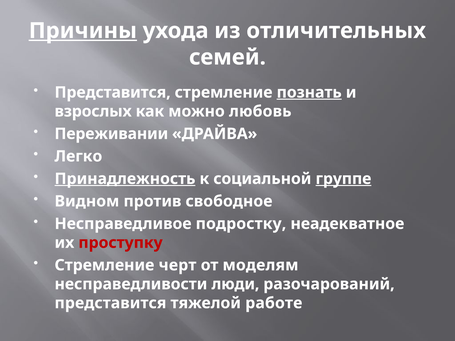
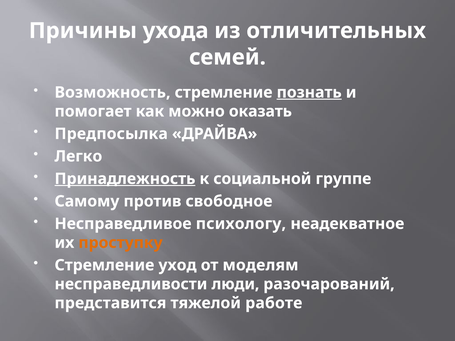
Причины underline: present -> none (83, 31)
Представится: Представится -> Возможность (113, 92)
взрослых: взрослых -> помогает (93, 111)
любовь: любовь -> оказать (260, 111)
Переживании: Переживании -> Предпосылка (111, 134)
группе underline: present -> none (343, 179)
Видном: Видном -> Самому (87, 201)
подростку: подростку -> психологу (241, 224)
проступку colour: red -> orange (120, 243)
черт: черт -> уход (178, 265)
